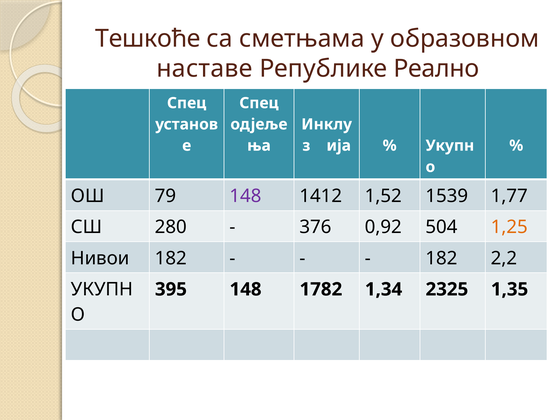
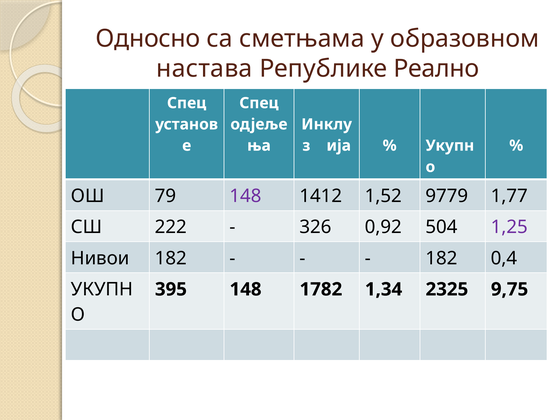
Тешкоће: Тешкоће -> Односно (148, 39)
наставе: наставе -> настава (204, 69)
1539: 1539 -> 9779 (447, 196)
280: 280 -> 222 (171, 227)
376: 376 -> 326 (316, 227)
1,25 colour: orange -> purple (509, 227)
2,2: 2,2 -> 0,4 (504, 258)
1,35: 1,35 -> 9,75 (510, 289)
